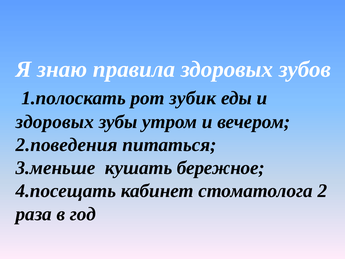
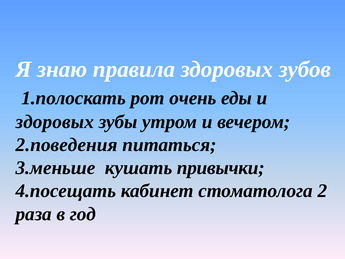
зубик: зубик -> очень (193, 98)
бережное: бережное -> привычки (221, 168)
